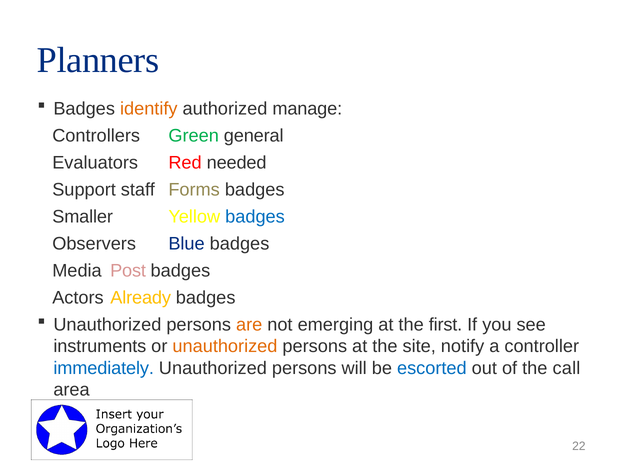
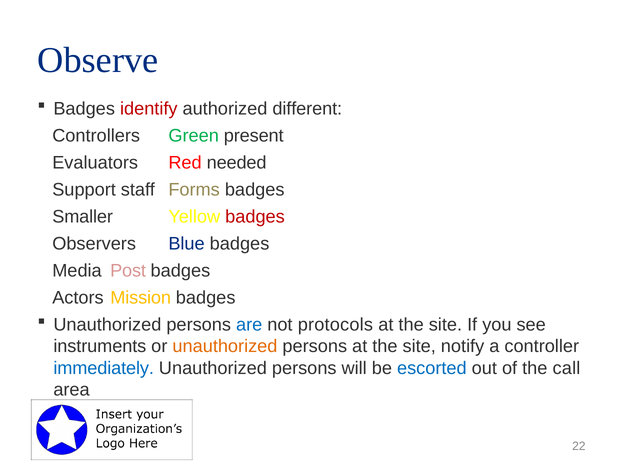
Planners: Planners -> Observe (98, 60)
identify colour: orange -> red (149, 109)
manage: manage -> different (307, 109)
general: general -> present (254, 136)
badges colour: blue -> red (255, 217)
Already: Already -> Mission (141, 298)
are colour: orange -> blue (249, 325)
emerging: emerging -> protocols (335, 325)
first: first -> site (445, 325)
